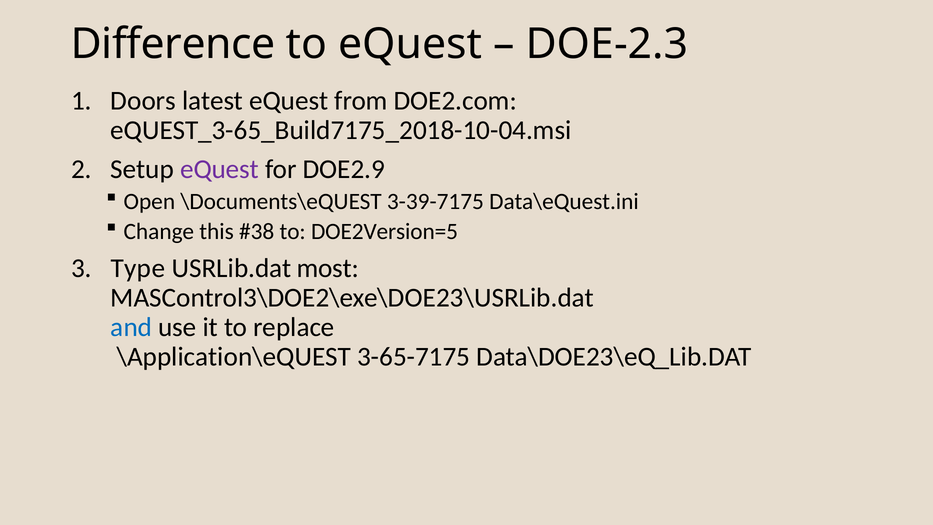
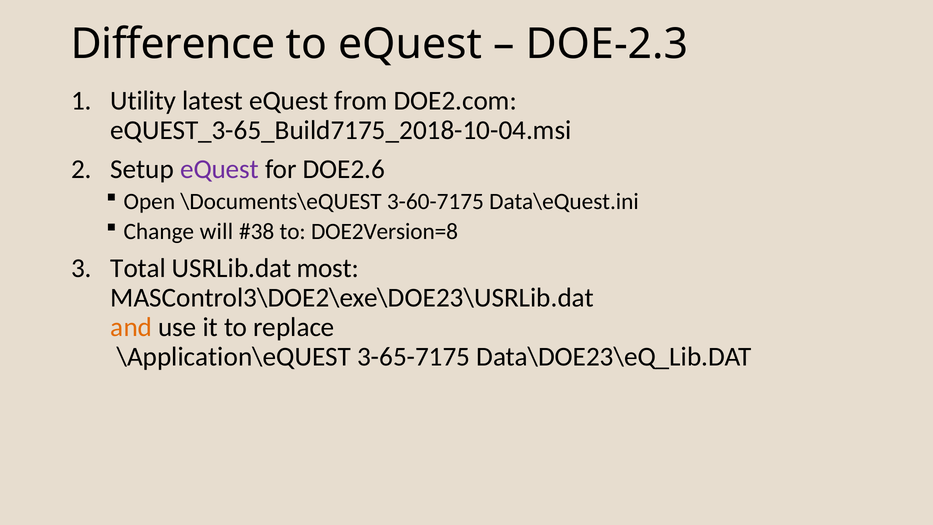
Doors: Doors -> Utility (143, 101)
DOE2.9: DOE2.9 -> DOE2.6 (344, 169)
3-39-7175: 3-39-7175 -> 3-60-7175 (435, 201)
this: this -> will (216, 231)
DOE2Version=5: DOE2Version=5 -> DOE2Version=8 (384, 231)
Type: Type -> Total (138, 268)
and colour: blue -> orange (131, 327)
